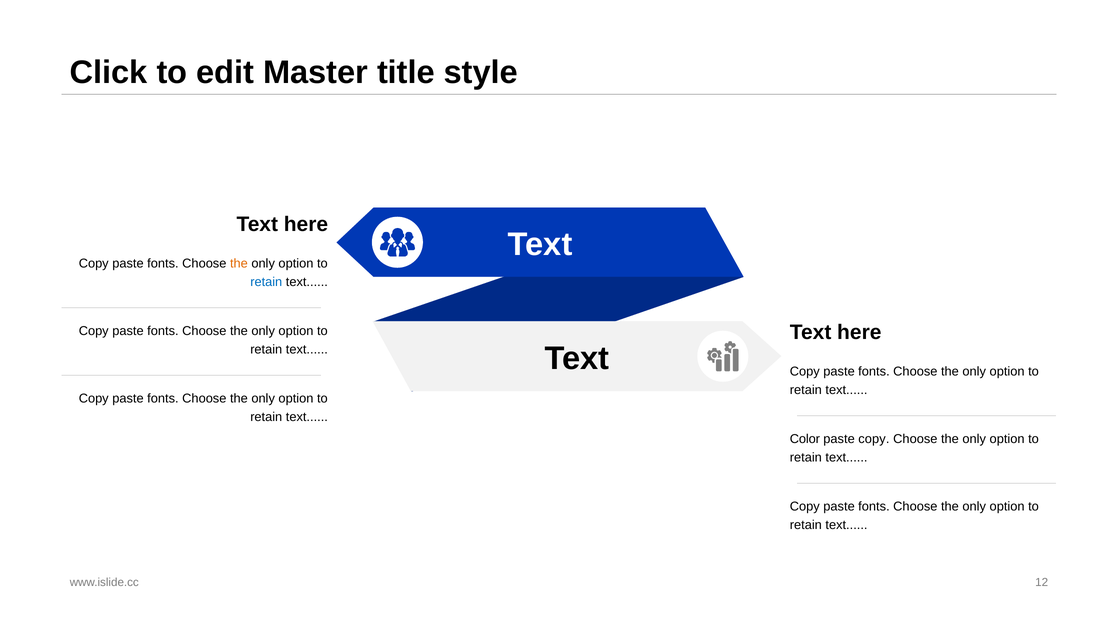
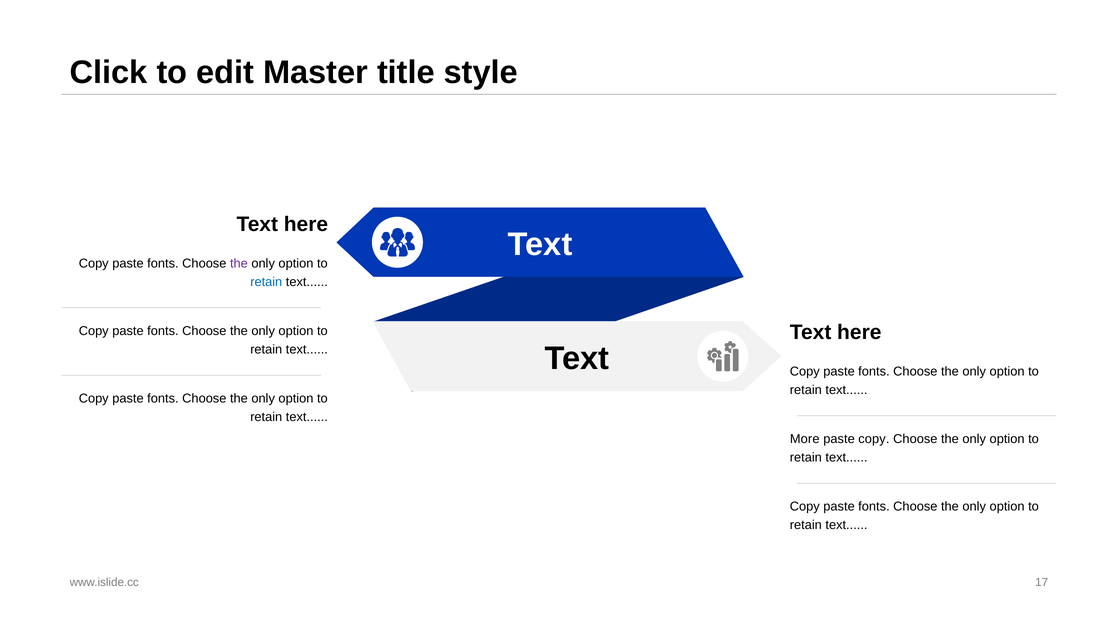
the colour: orange -> purple (239, 263)
Color: Color -> More (805, 439)
12: 12 -> 17 (1042, 583)
